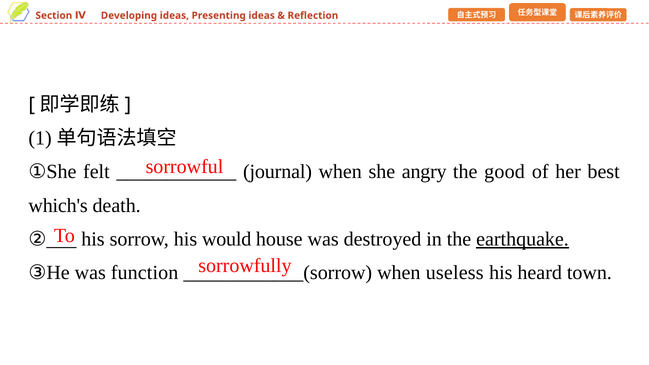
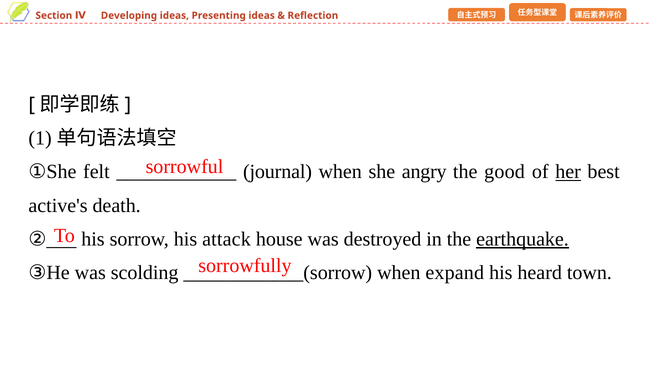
her underline: none -> present (568, 172)
which's: which's -> active's (58, 205)
would: would -> attack (226, 239)
function: function -> scolding (145, 273)
useless: useless -> expand (455, 273)
